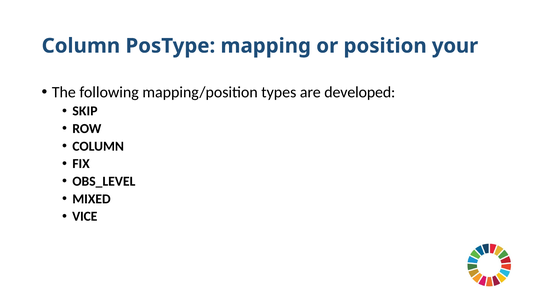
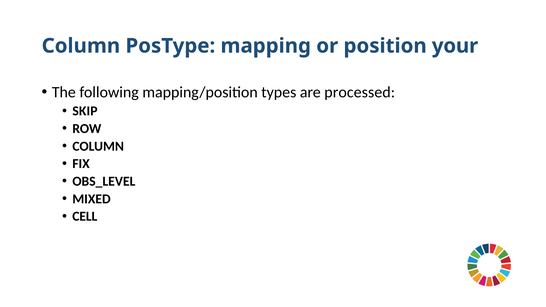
developed: developed -> processed (360, 92)
VICE: VICE -> CELL (85, 217)
